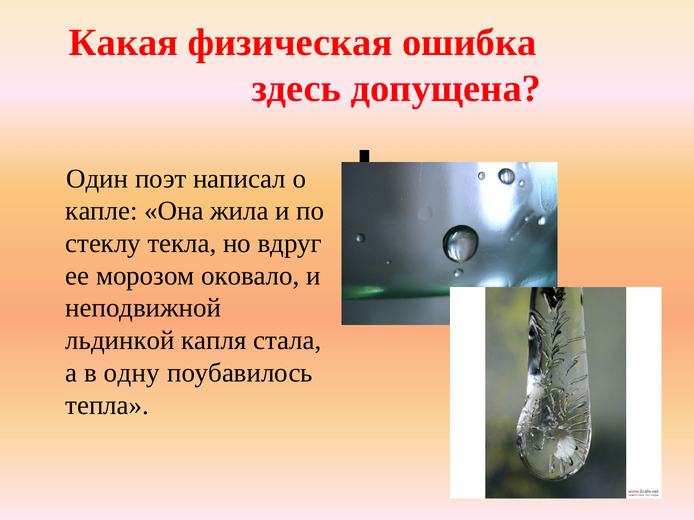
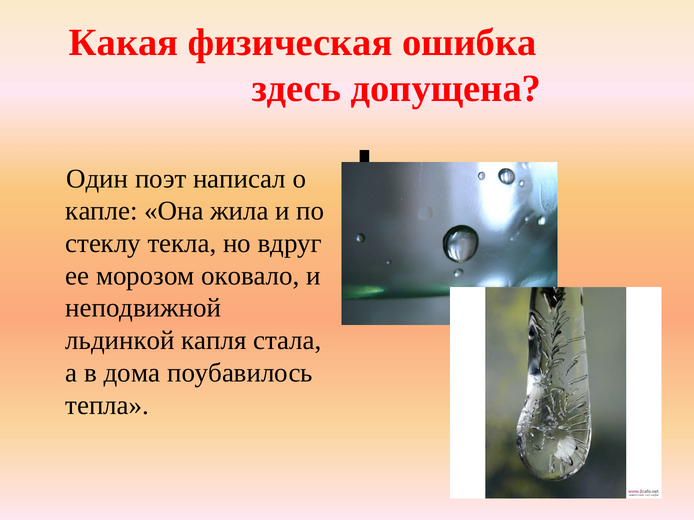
одну: одну -> дома (132, 373)
